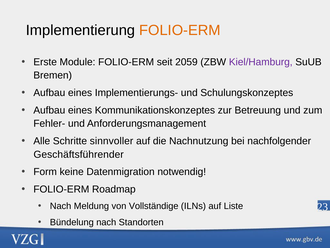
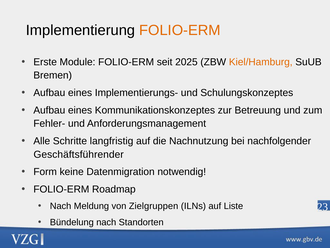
2059: 2059 -> 2025 (186, 62)
Kiel/Hamburg colour: purple -> orange (261, 62)
sinnvoller: sinnvoller -> langfristig (112, 141)
Vollständige: Vollständige -> Zielgruppen (154, 206)
